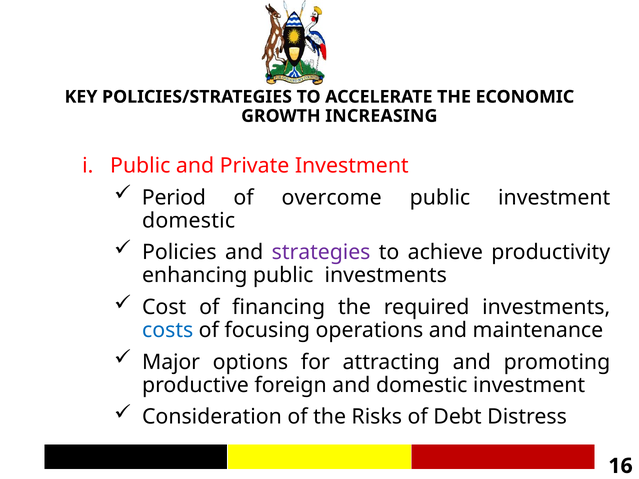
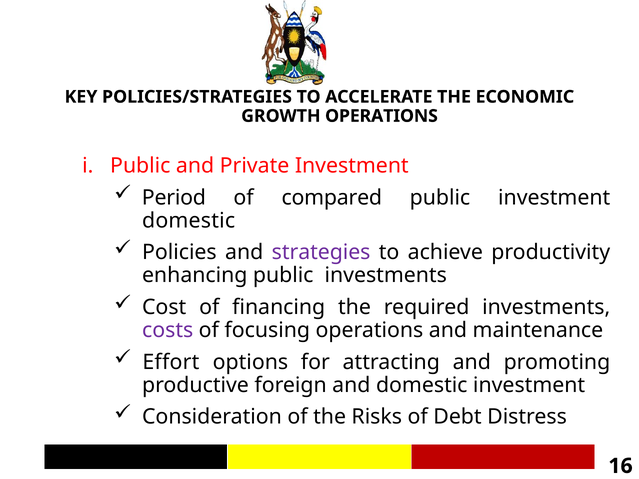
GROWTH INCREASING: INCREASING -> OPERATIONS (381, 116)
overcome: overcome -> compared (332, 198)
costs colour: blue -> purple (168, 330)
Major: Major -> Effort (171, 362)
